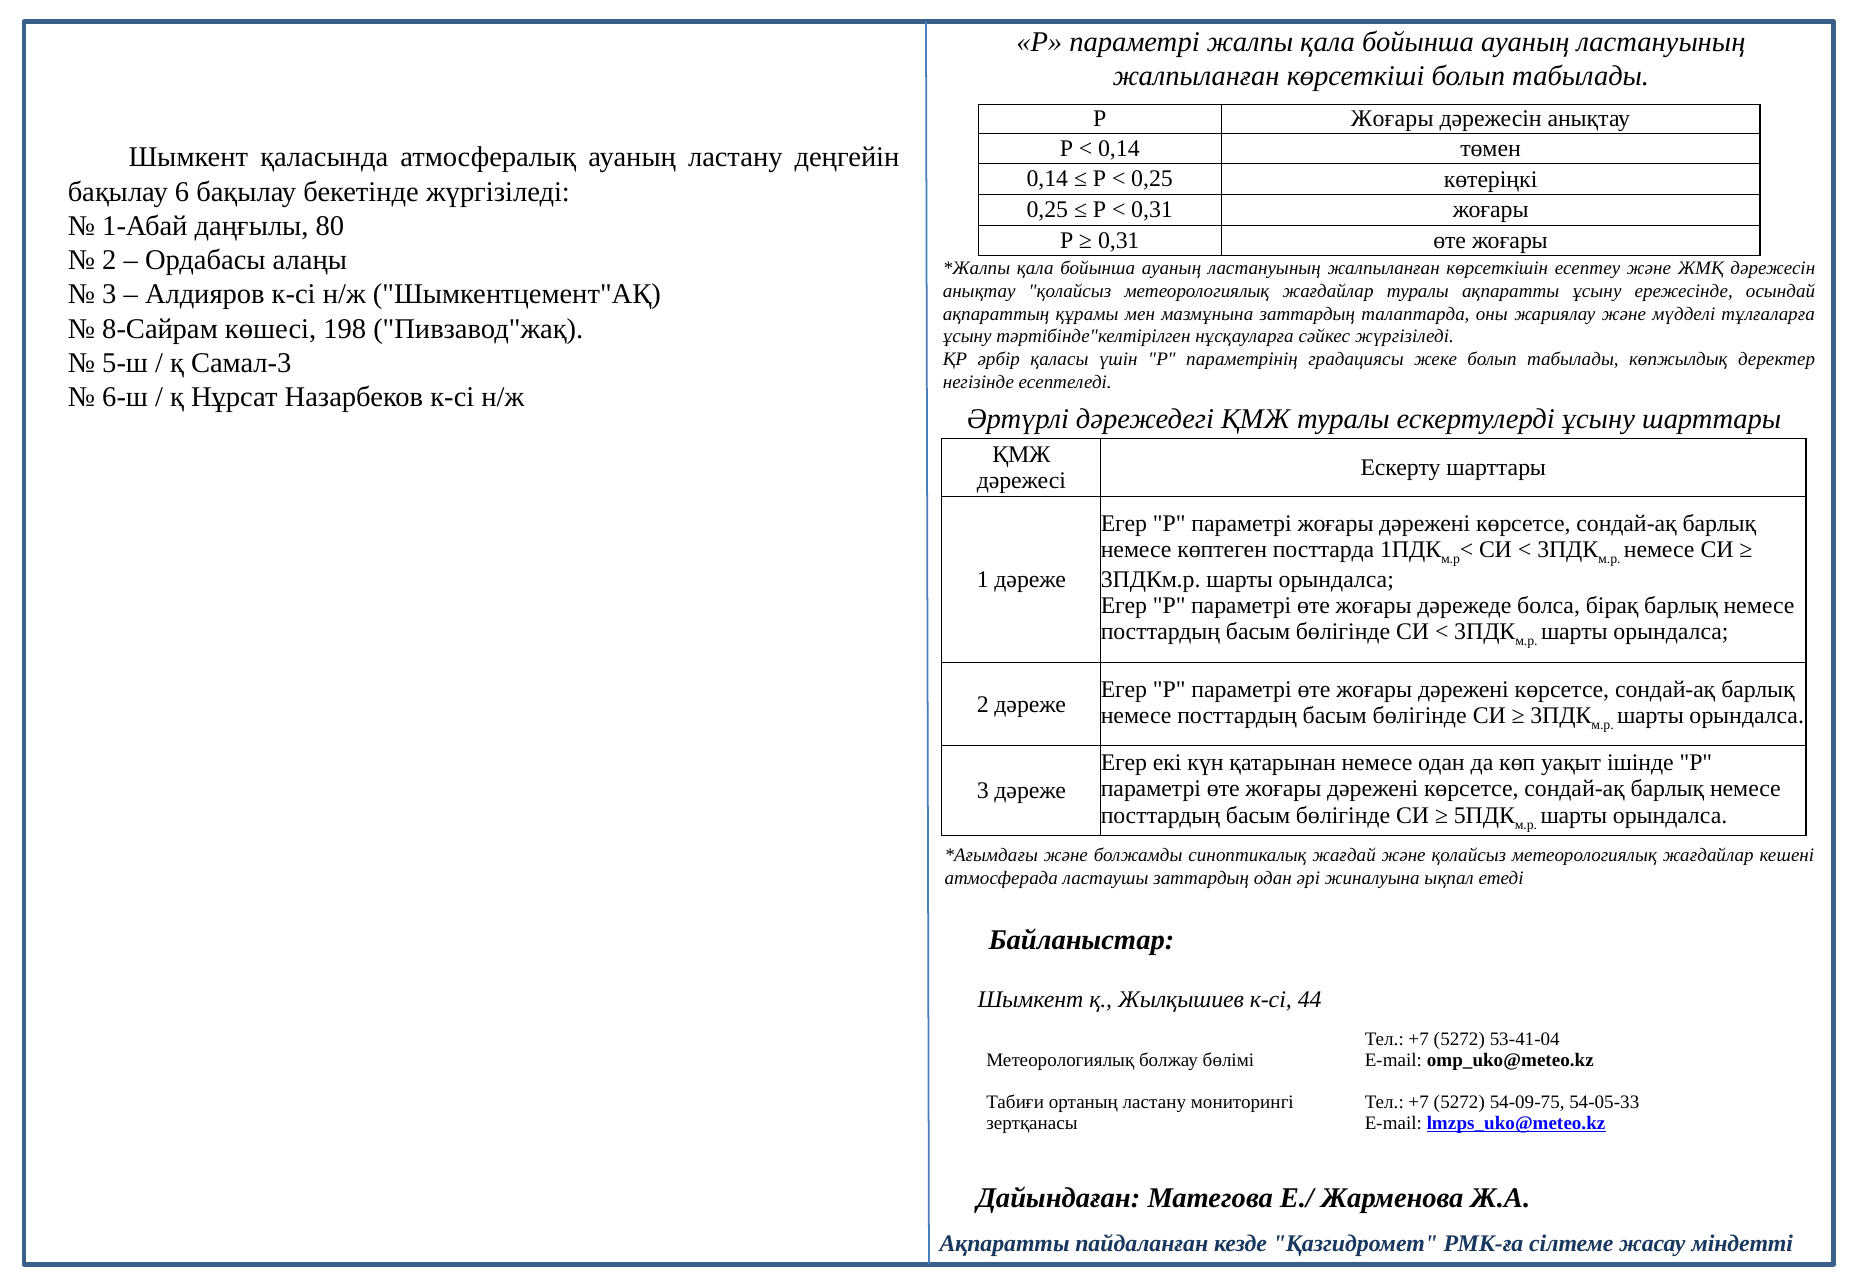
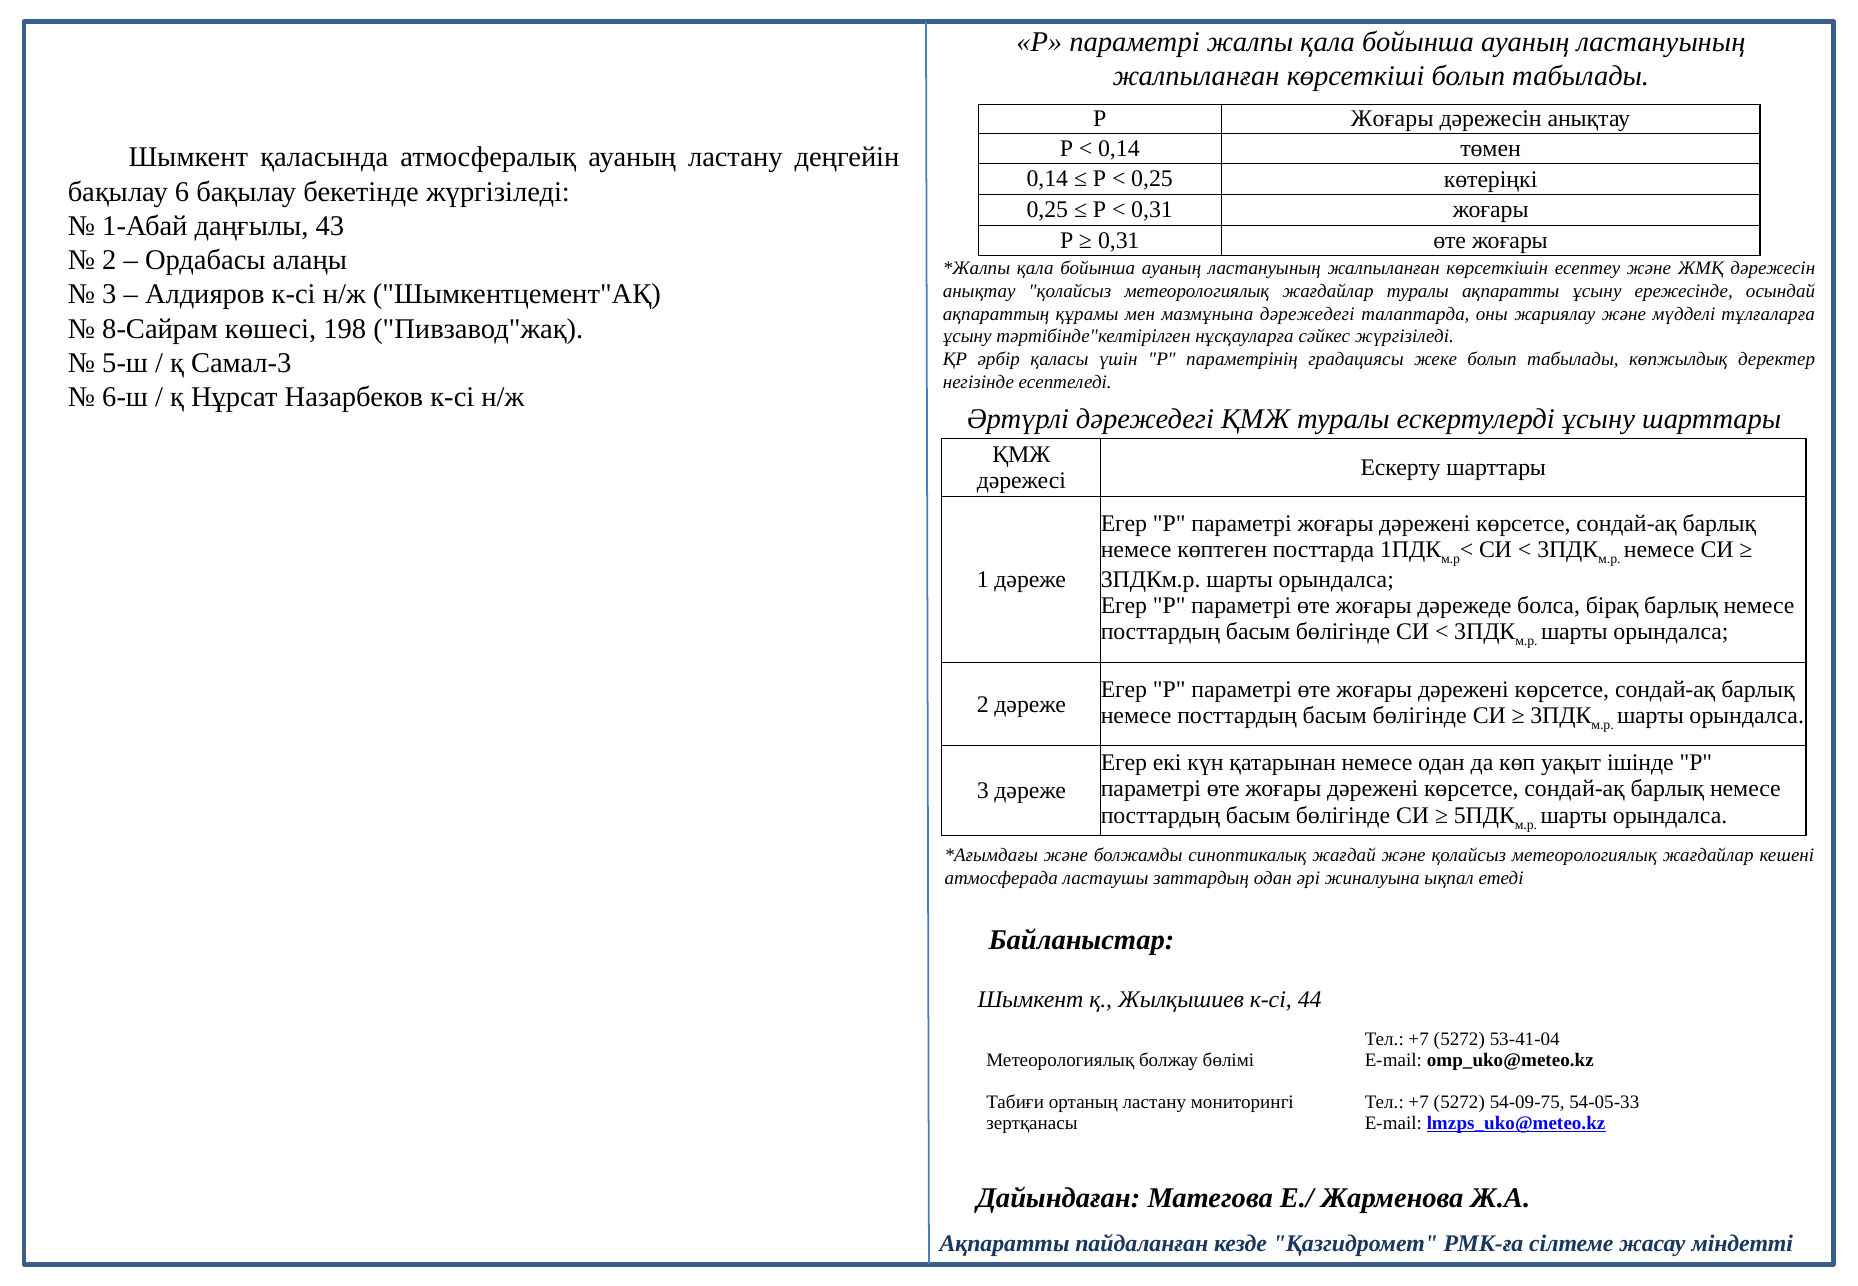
80: 80 -> 43 (330, 226)
мазмұнына заттардың: заттардың -> дәрежедегі (1307, 314)
